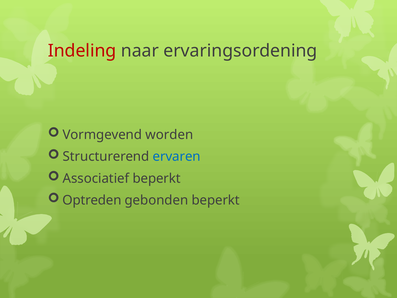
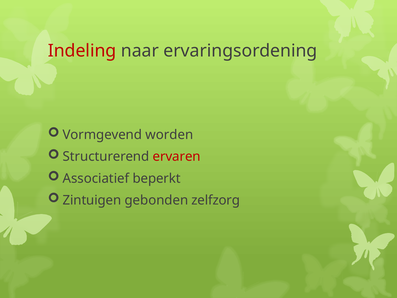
ervaren colour: blue -> red (177, 156)
Optreden: Optreden -> Zintuigen (92, 200)
gebonden beperkt: beperkt -> zelfzorg (216, 200)
